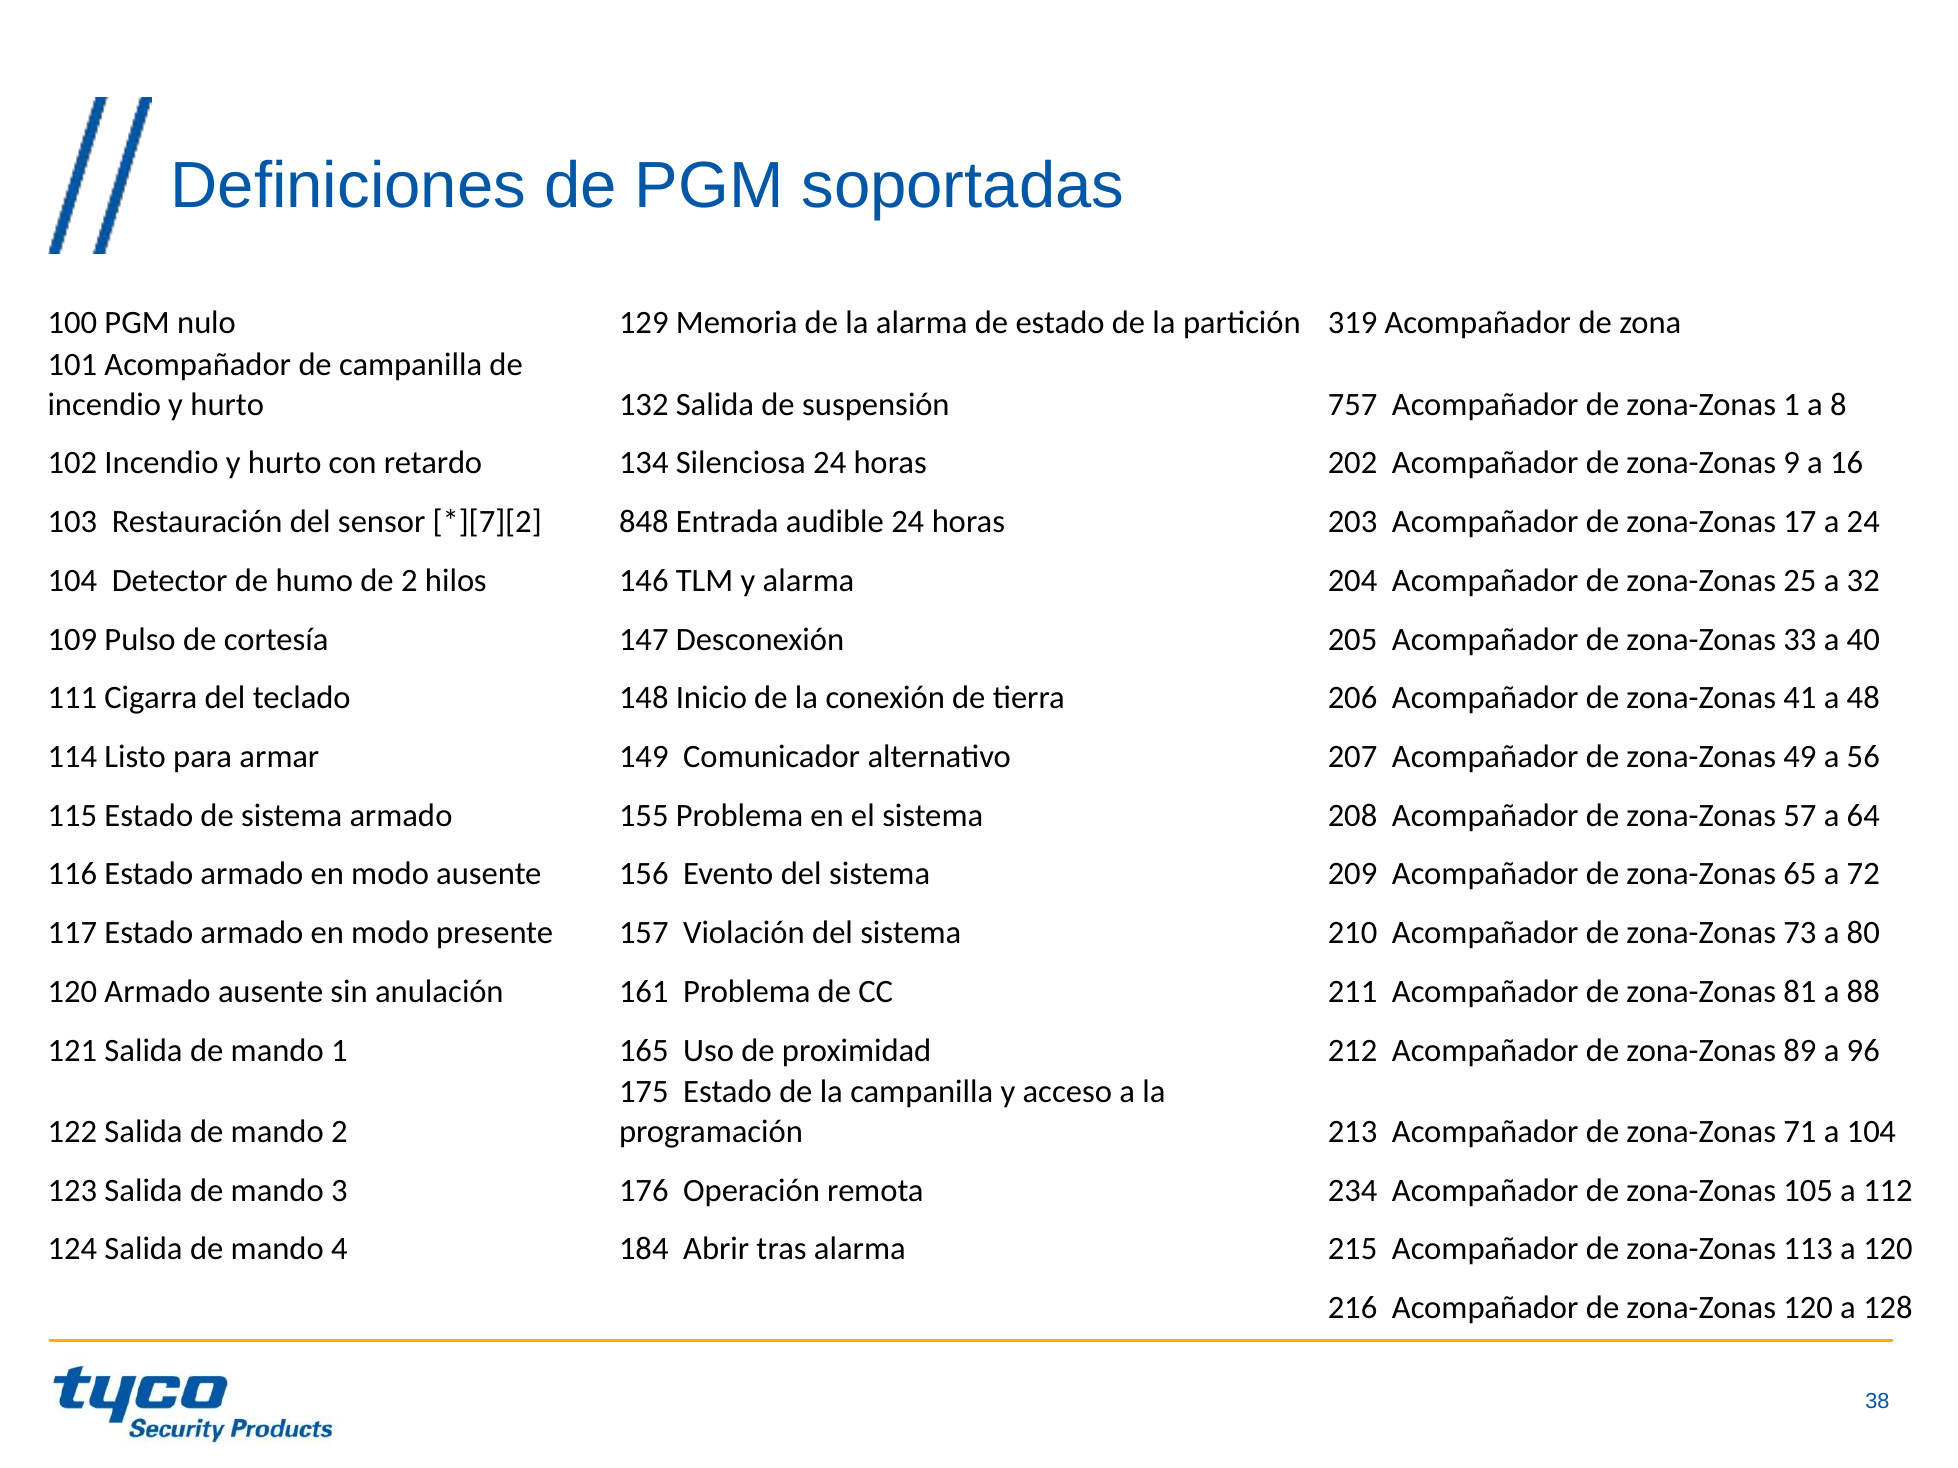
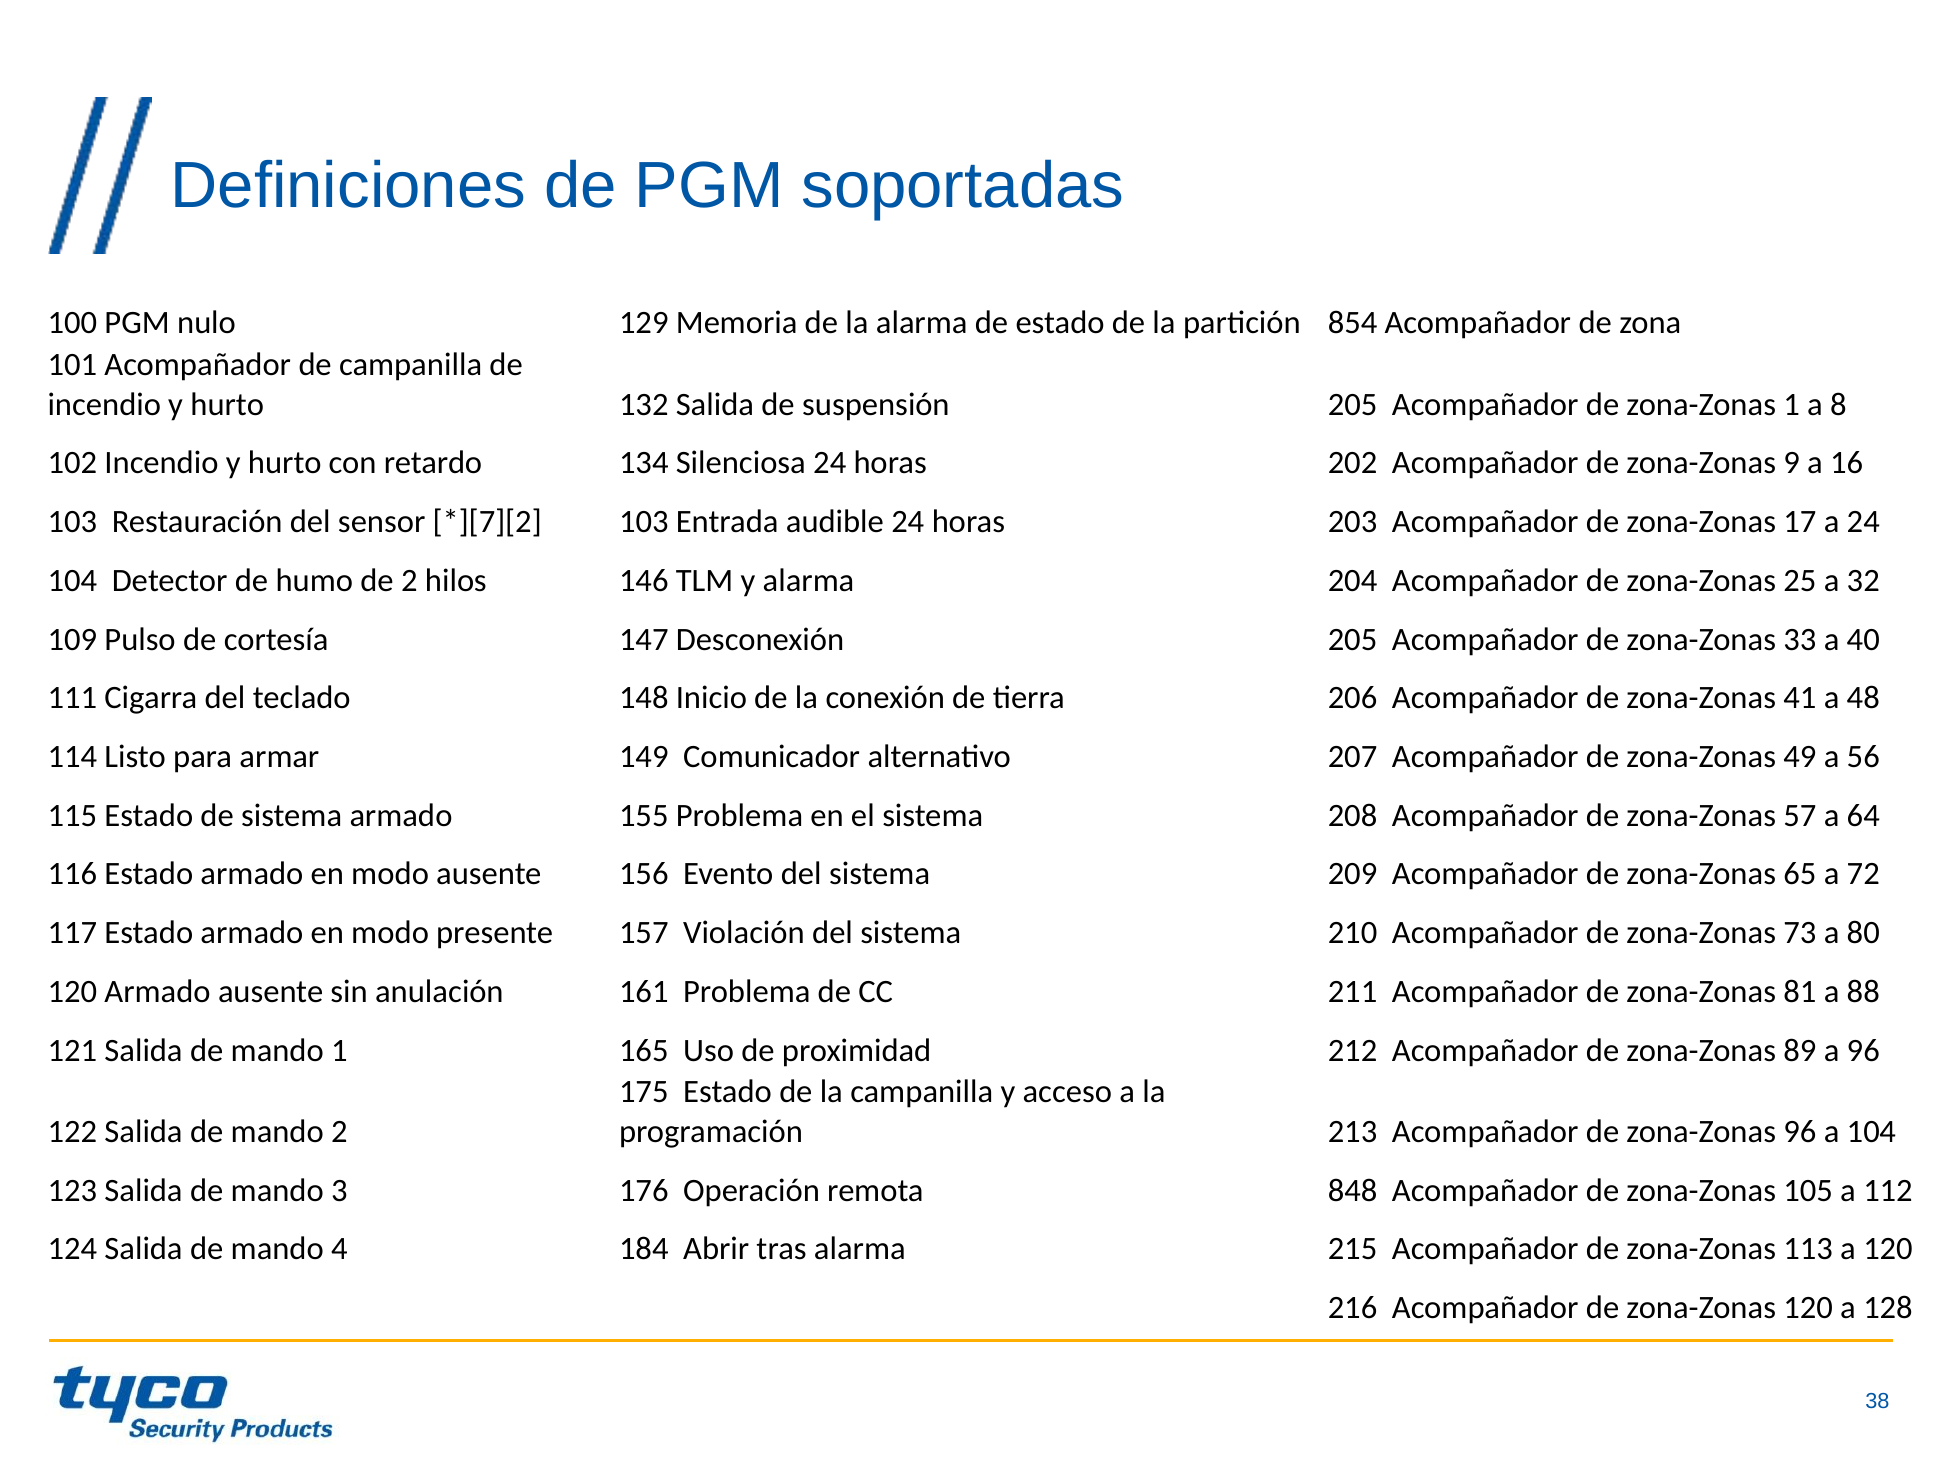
319: 319 -> 854 (1353, 323)
suspensión 757: 757 -> 205 (1353, 405)
848: 848 -> 103 (644, 522)
zona-Zonas 71: 71 -> 96 (1800, 1132)
234: 234 -> 848 (1353, 1191)
